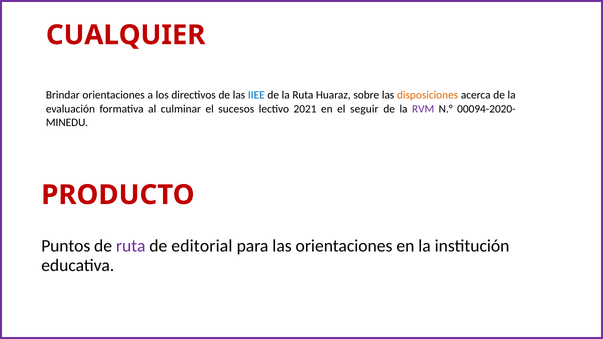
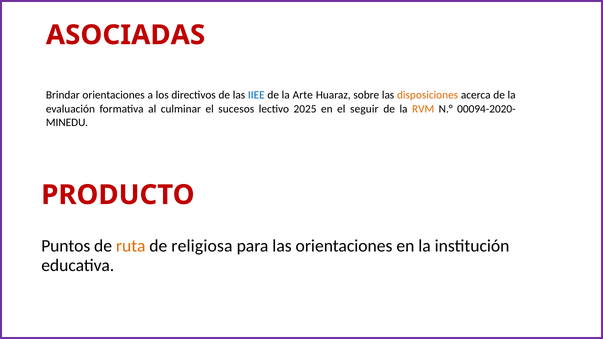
CUALQUIER: CUALQUIER -> ASOCIADAS (126, 35)
la Ruta: Ruta -> Arte (303, 95)
2021: 2021 -> 2025 (305, 109)
RVM colour: purple -> orange (423, 109)
ruta colour: purple -> orange (131, 246)
editorial: editorial -> religiosa (202, 246)
